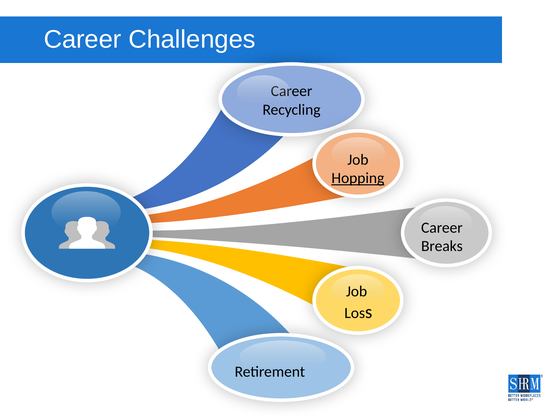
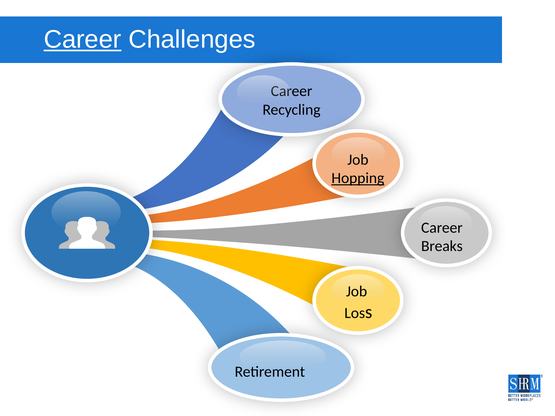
Career underline: none -> present (83, 40)
